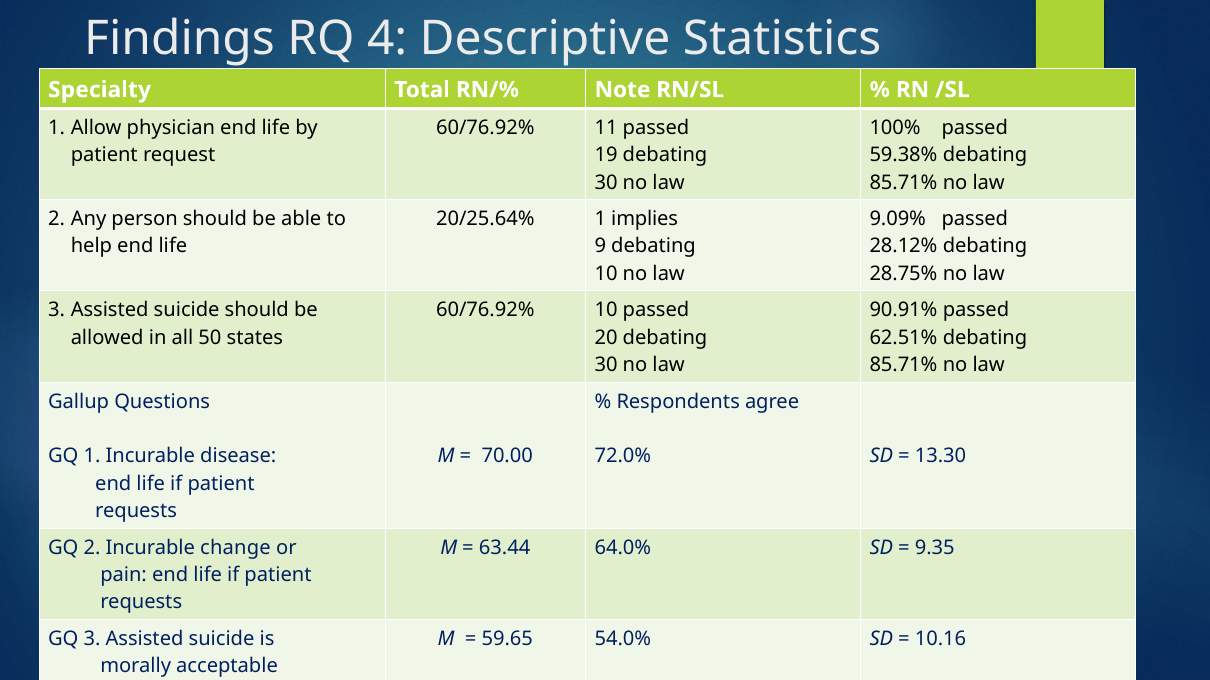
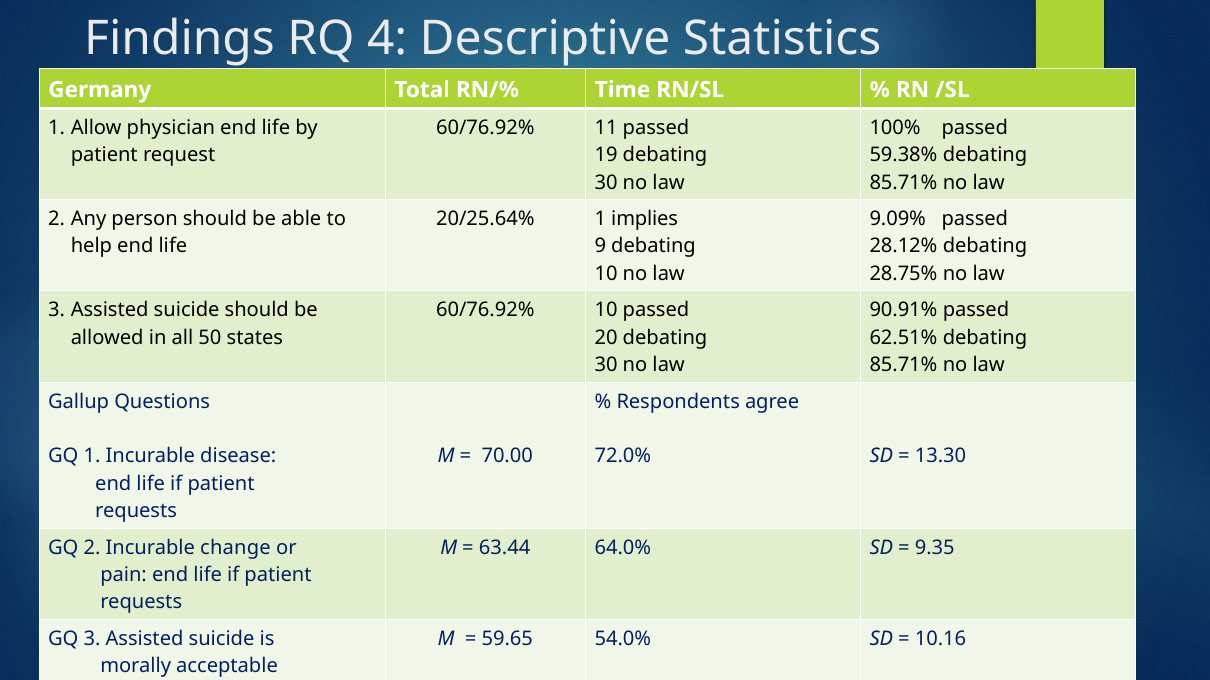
Specialty: Specialty -> Germany (100, 90)
RN/% Note: Note -> Time (622, 90)
